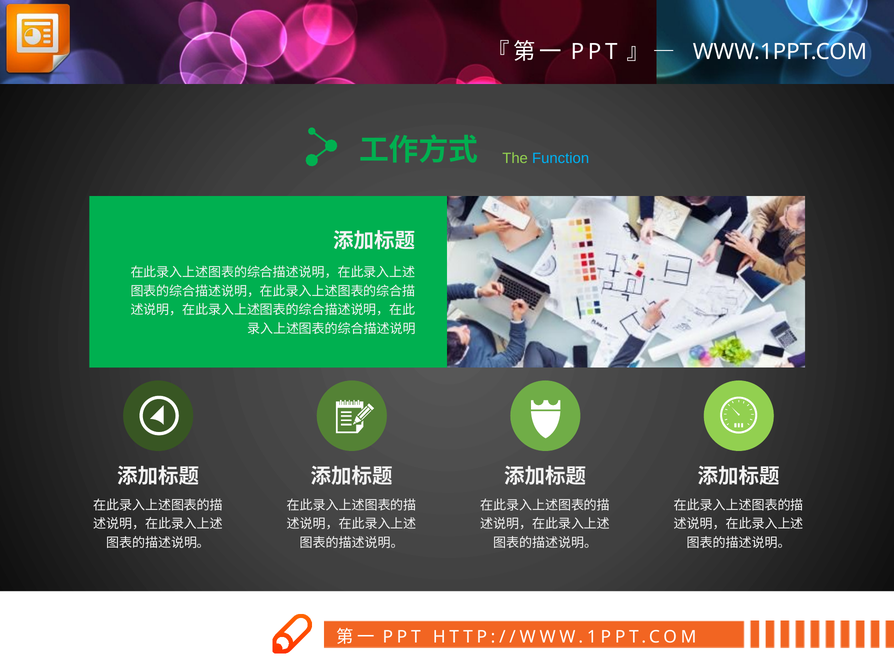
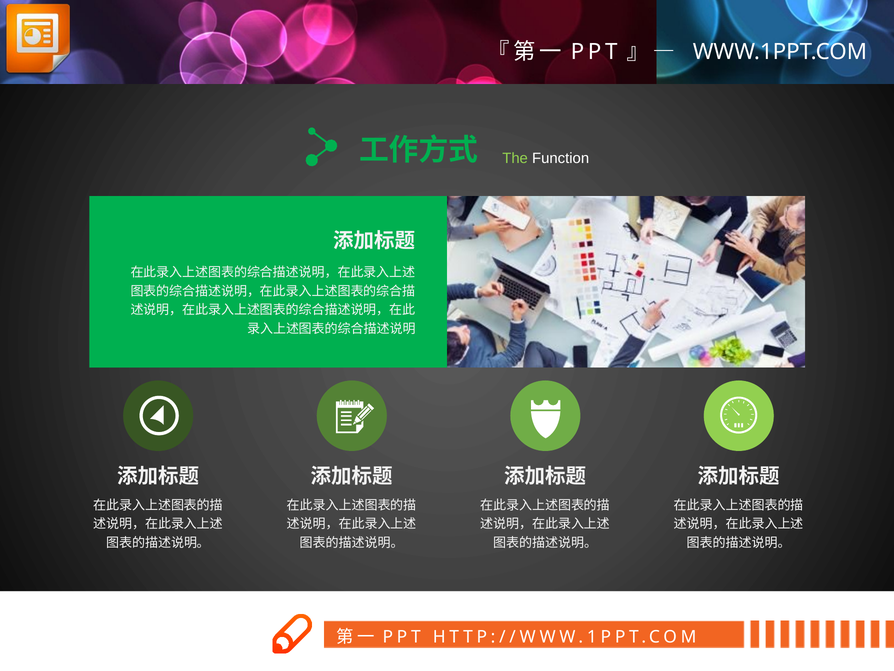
Function colour: light blue -> white (561, 158)
